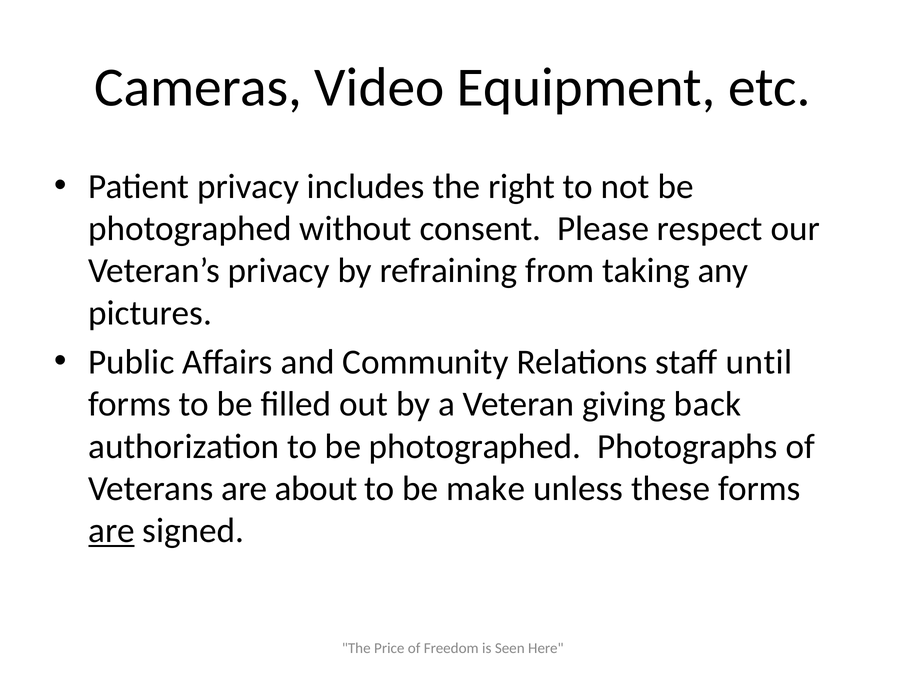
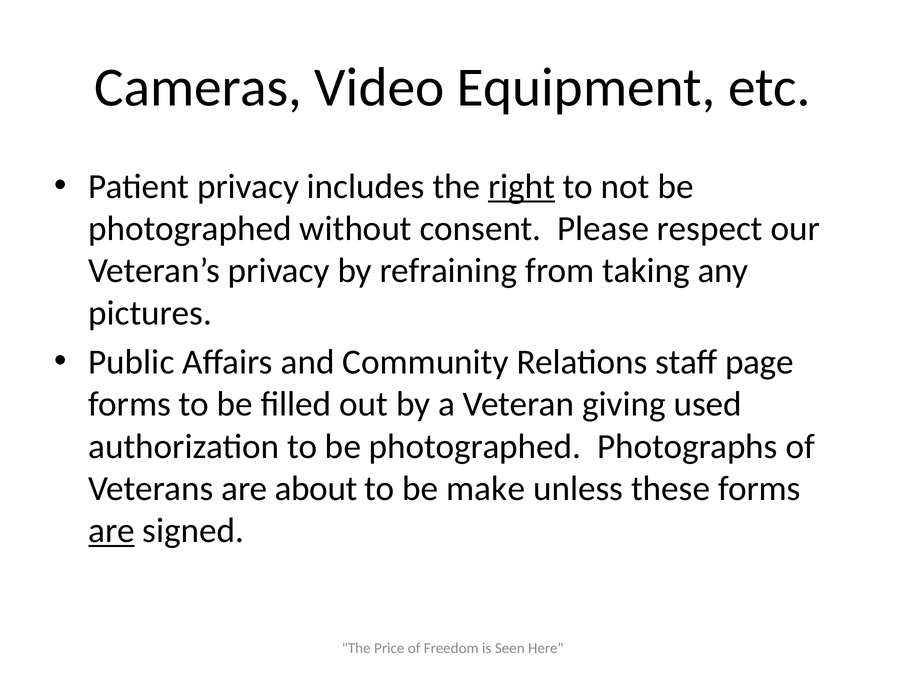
right underline: none -> present (522, 187)
until: until -> page (759, 362)
back: back -> used (708, 405)
